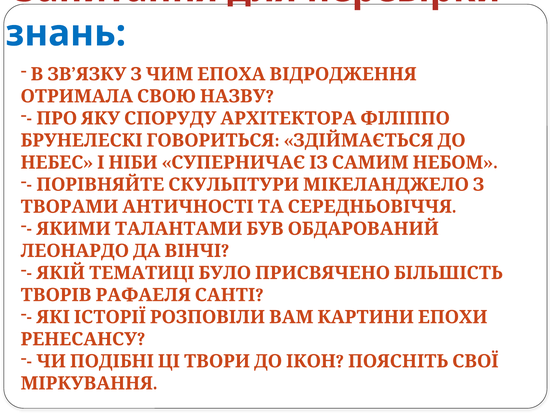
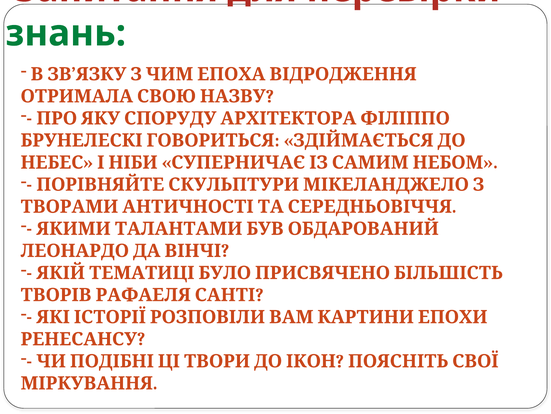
знань colour: blue -> green (66, 33)
